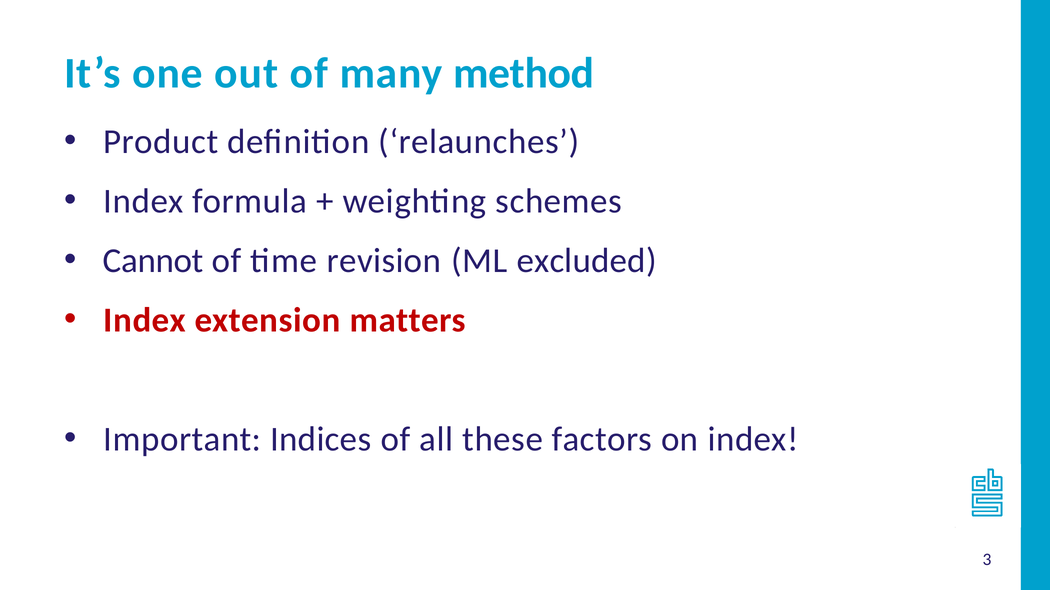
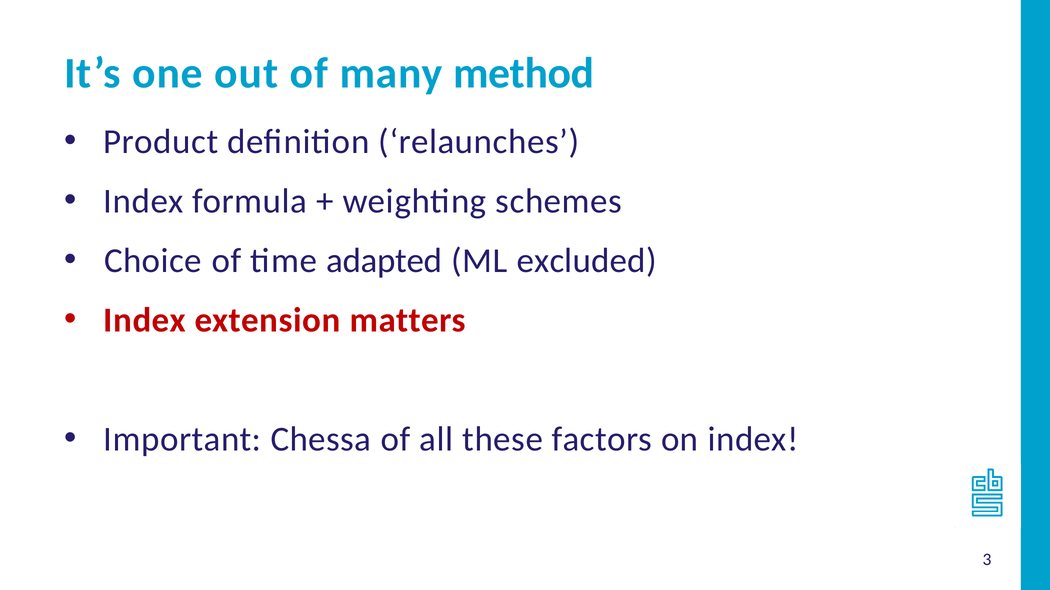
Cannot: Cannot -> Choice (153, 261)
revision: revision -> adapted (384, 261)
Indices: Indices -> Chessa (321, 439)
